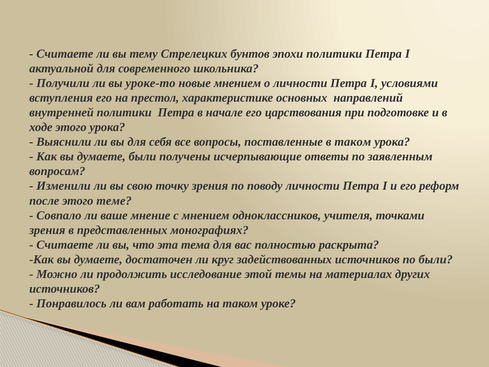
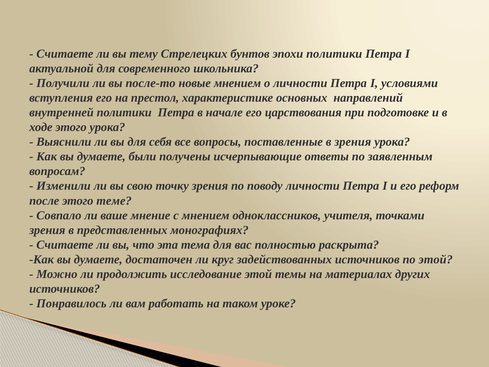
уроке-то: уроке-то -> после-то (151, 83)
в таком: таком -> зрения (353, 142)
по были: были -> этой (436, 259)
